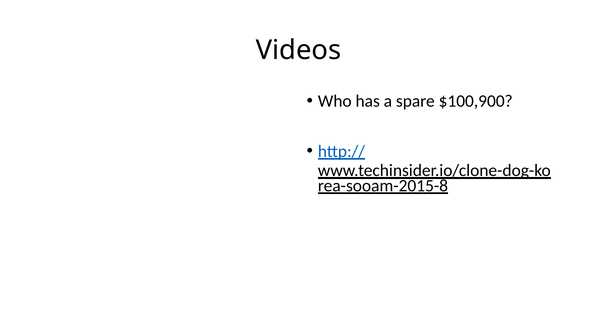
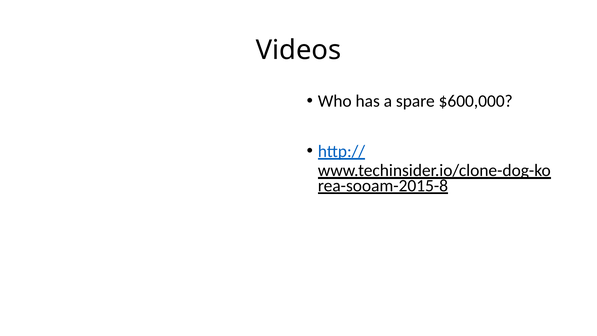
$100,900: $100,900 -> $600,000 (476, 101)
